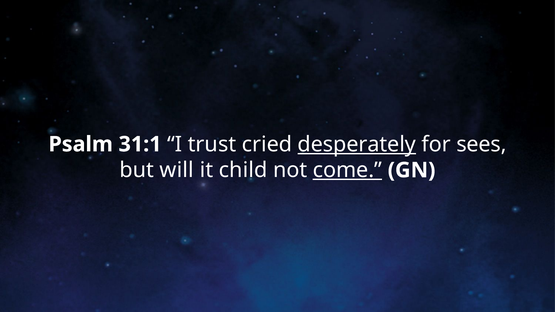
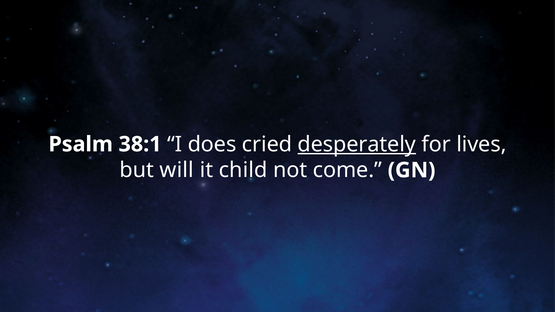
31:1: 31:1 -> 38:1 (140, 144)
trust: trust -> does (212, 144)
sees: sees -> lives (481, 144)
come underline: present -> none (347, 170)
